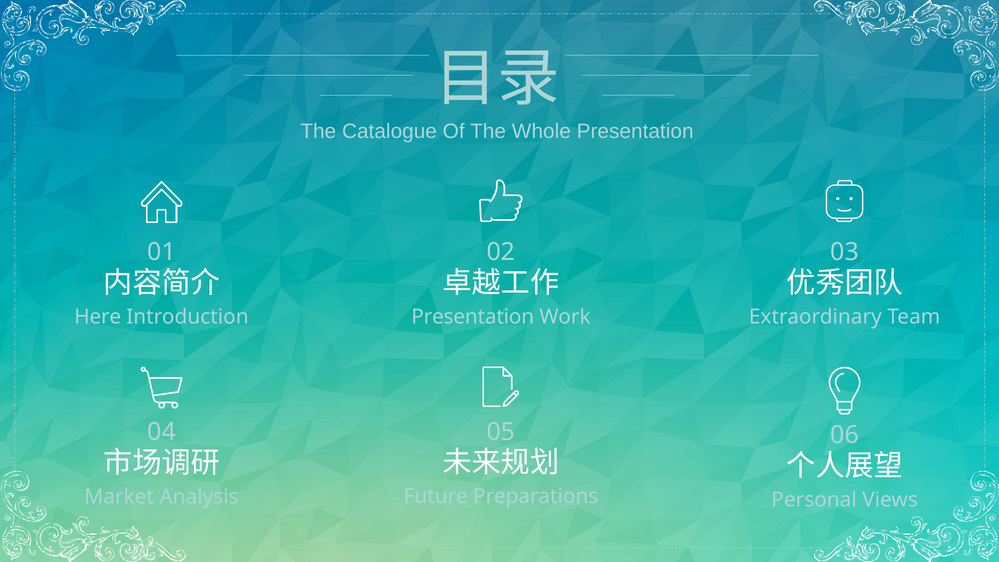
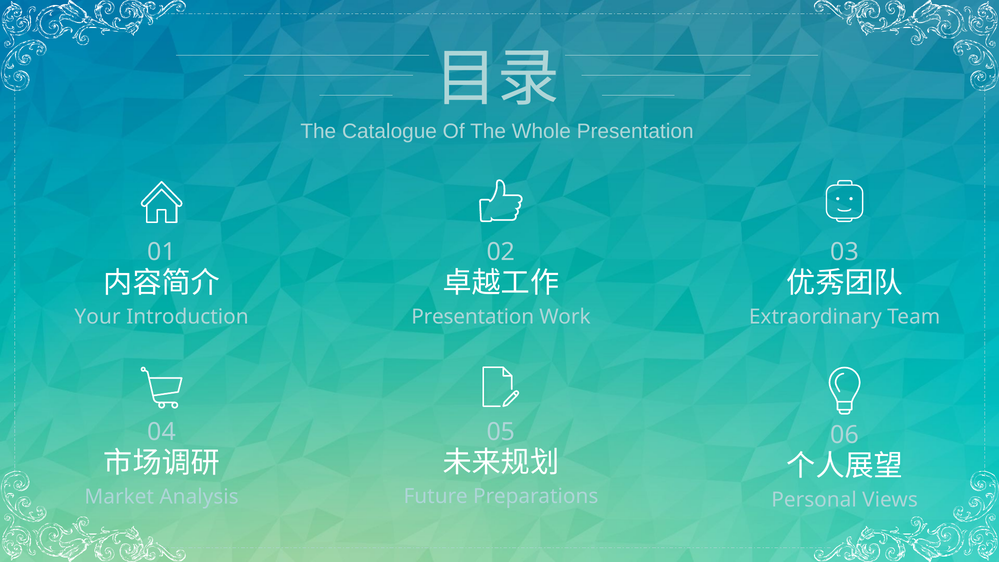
Here: Here -> Your (98, 317)
